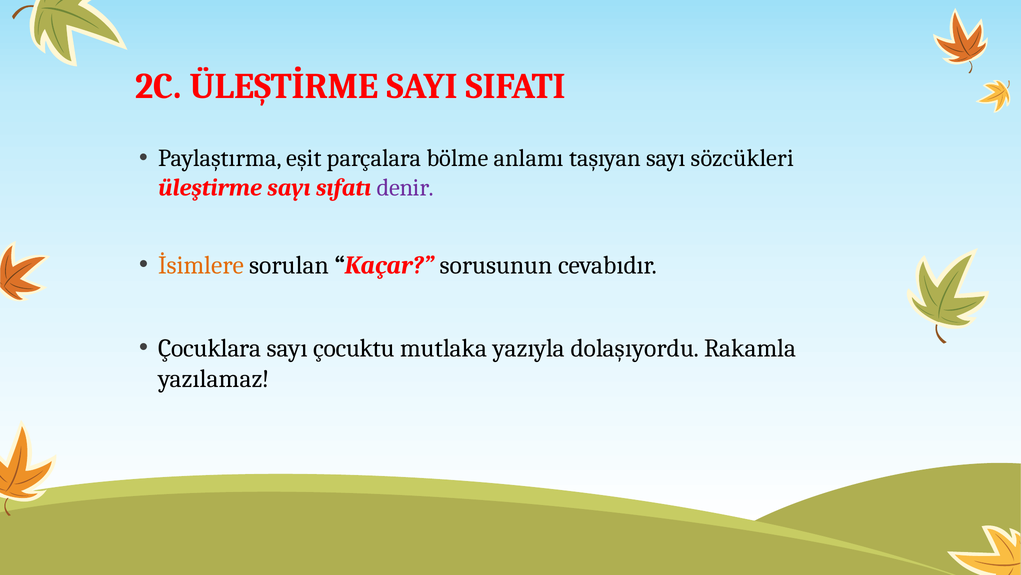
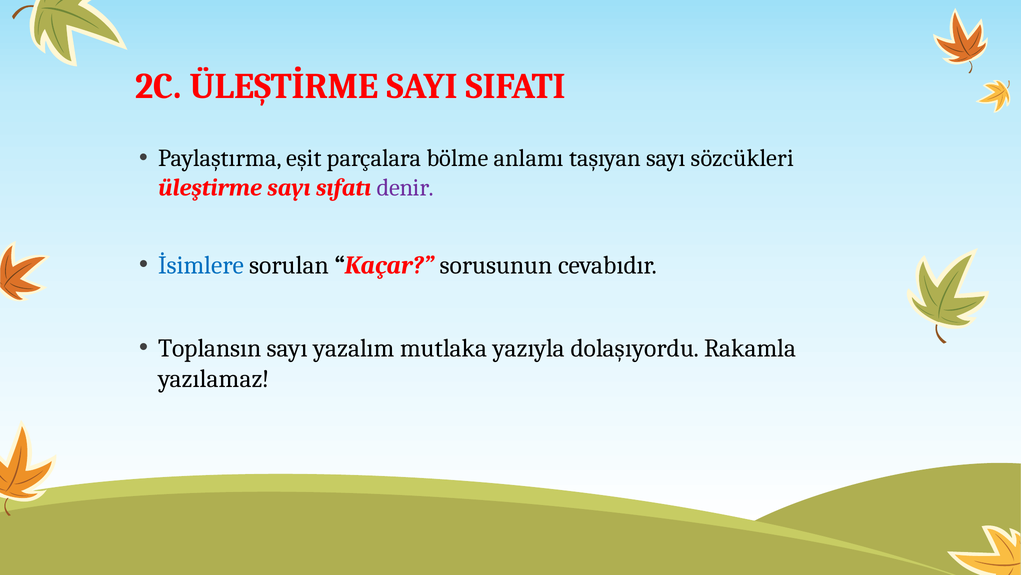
İsimlere colour: orange -> blue (201, 265)
Çocuklara: Çocuklara -> Toplansın (210, 348)
çocuktu: çocuktu -> yazalım (354, 348)
